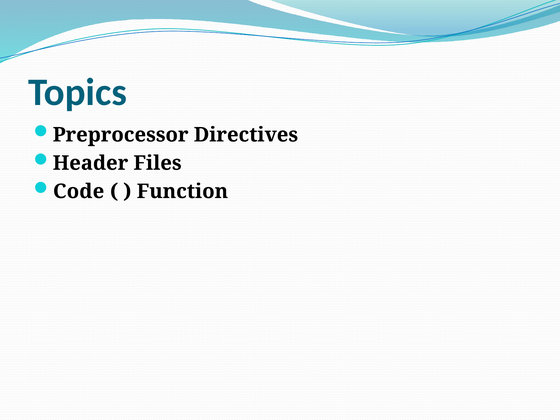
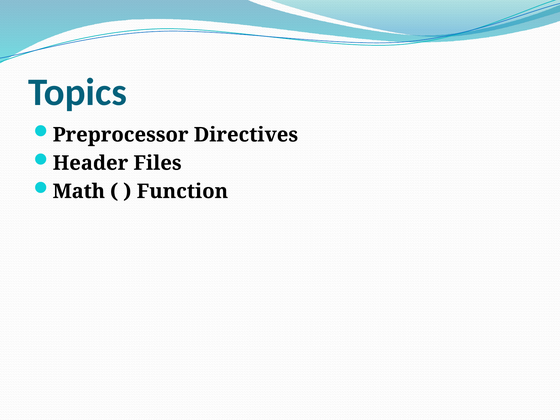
Code: Code -> Math (79, 191)
